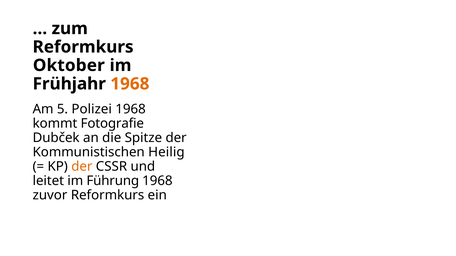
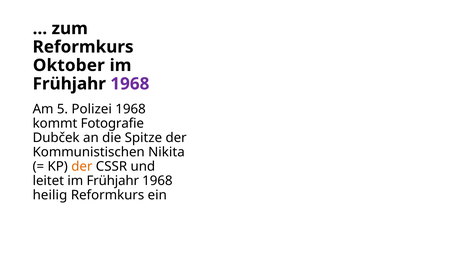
1968 colour: orange -> purple (130, 84)
Heilig: Heilig -> Nikita (166, 153)
leitet im Führung: Führung -> Frühjahr (113, 181)
zuvor: zuvor -> heilig (50, 196)
